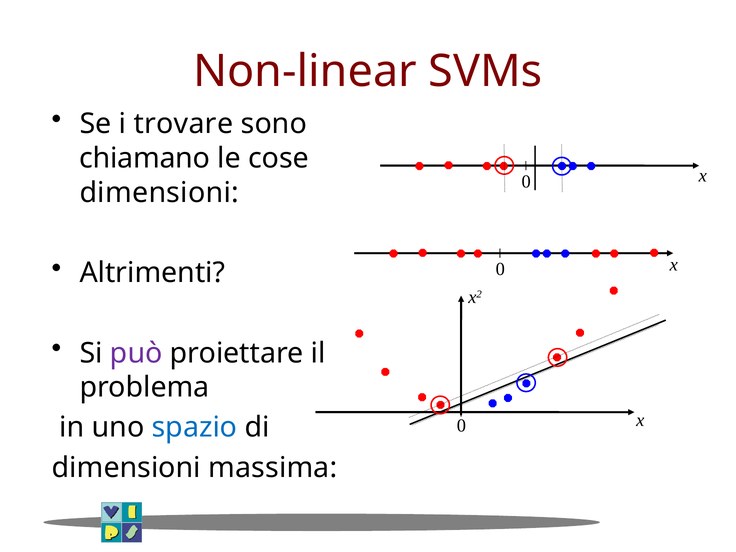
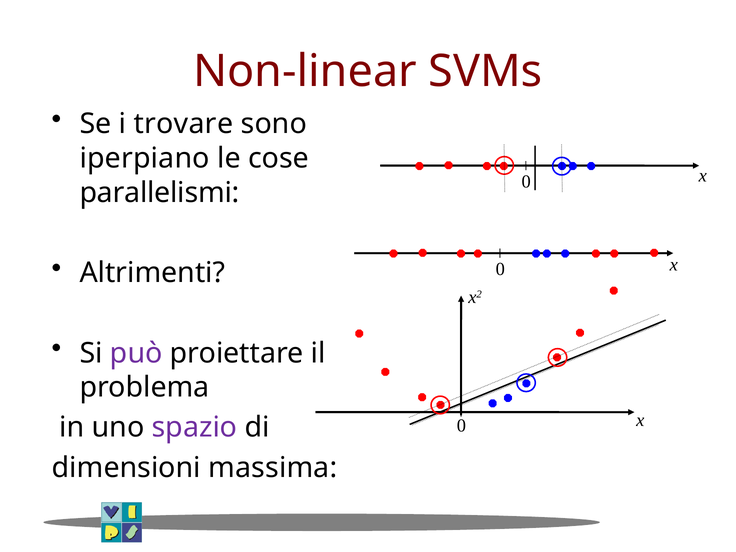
chiamano: chiamano -> iperpiano (145, 158)
dimensioni: dimensioni -> parallelismi (159, 193)
spazio colour: blue -> purple (195, 428)
